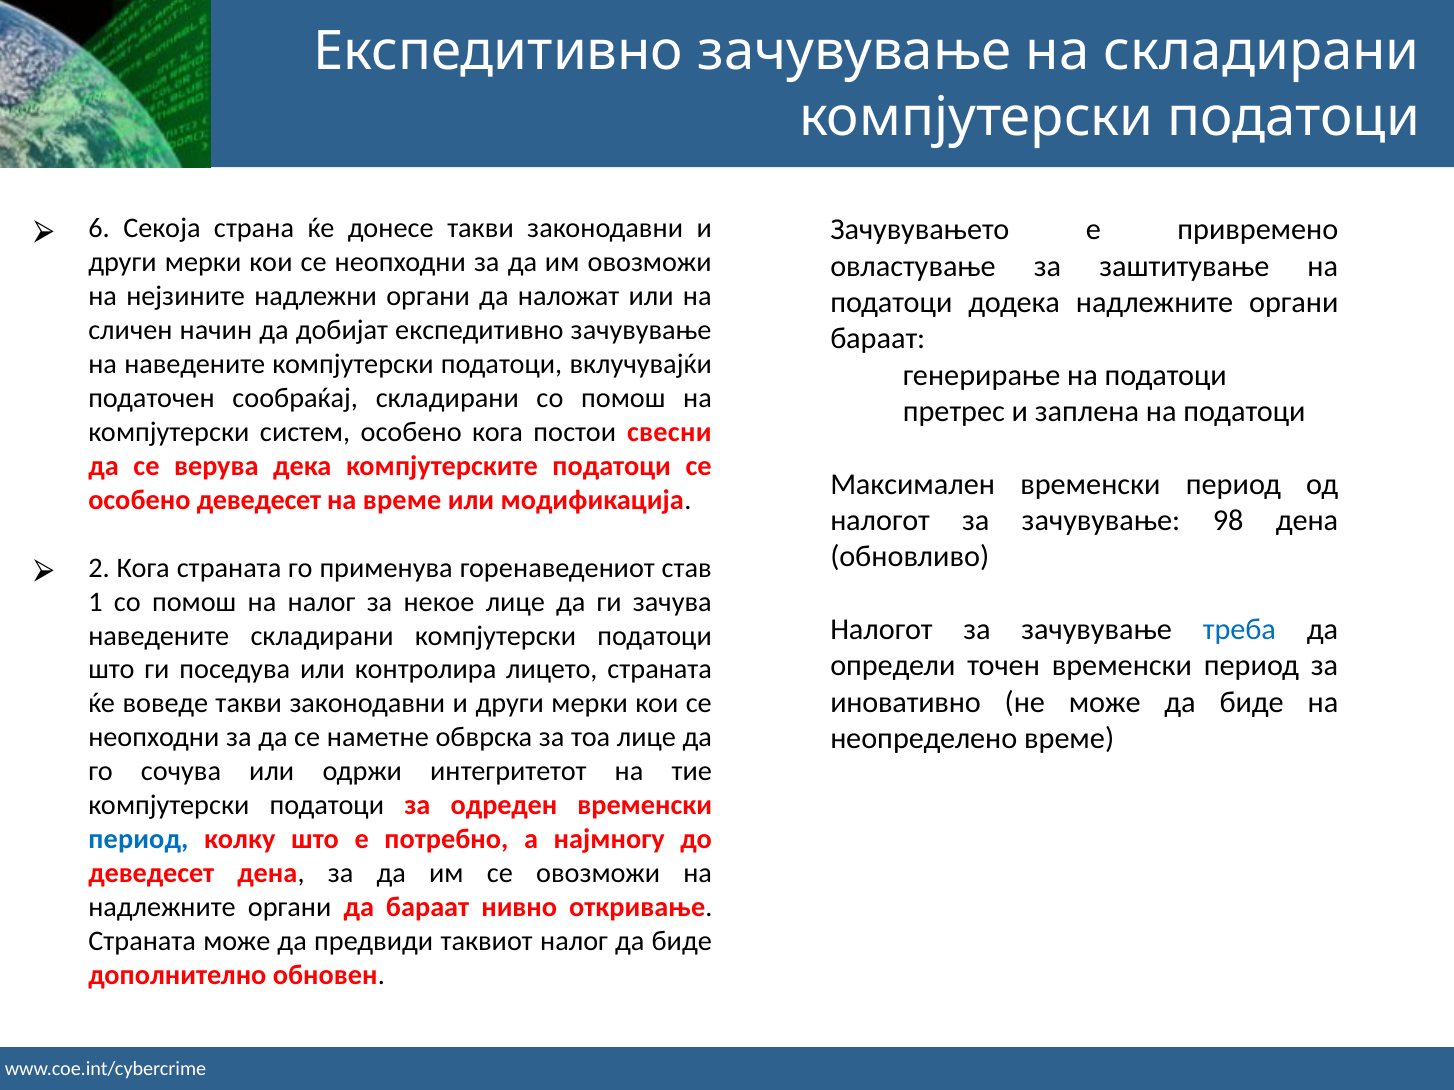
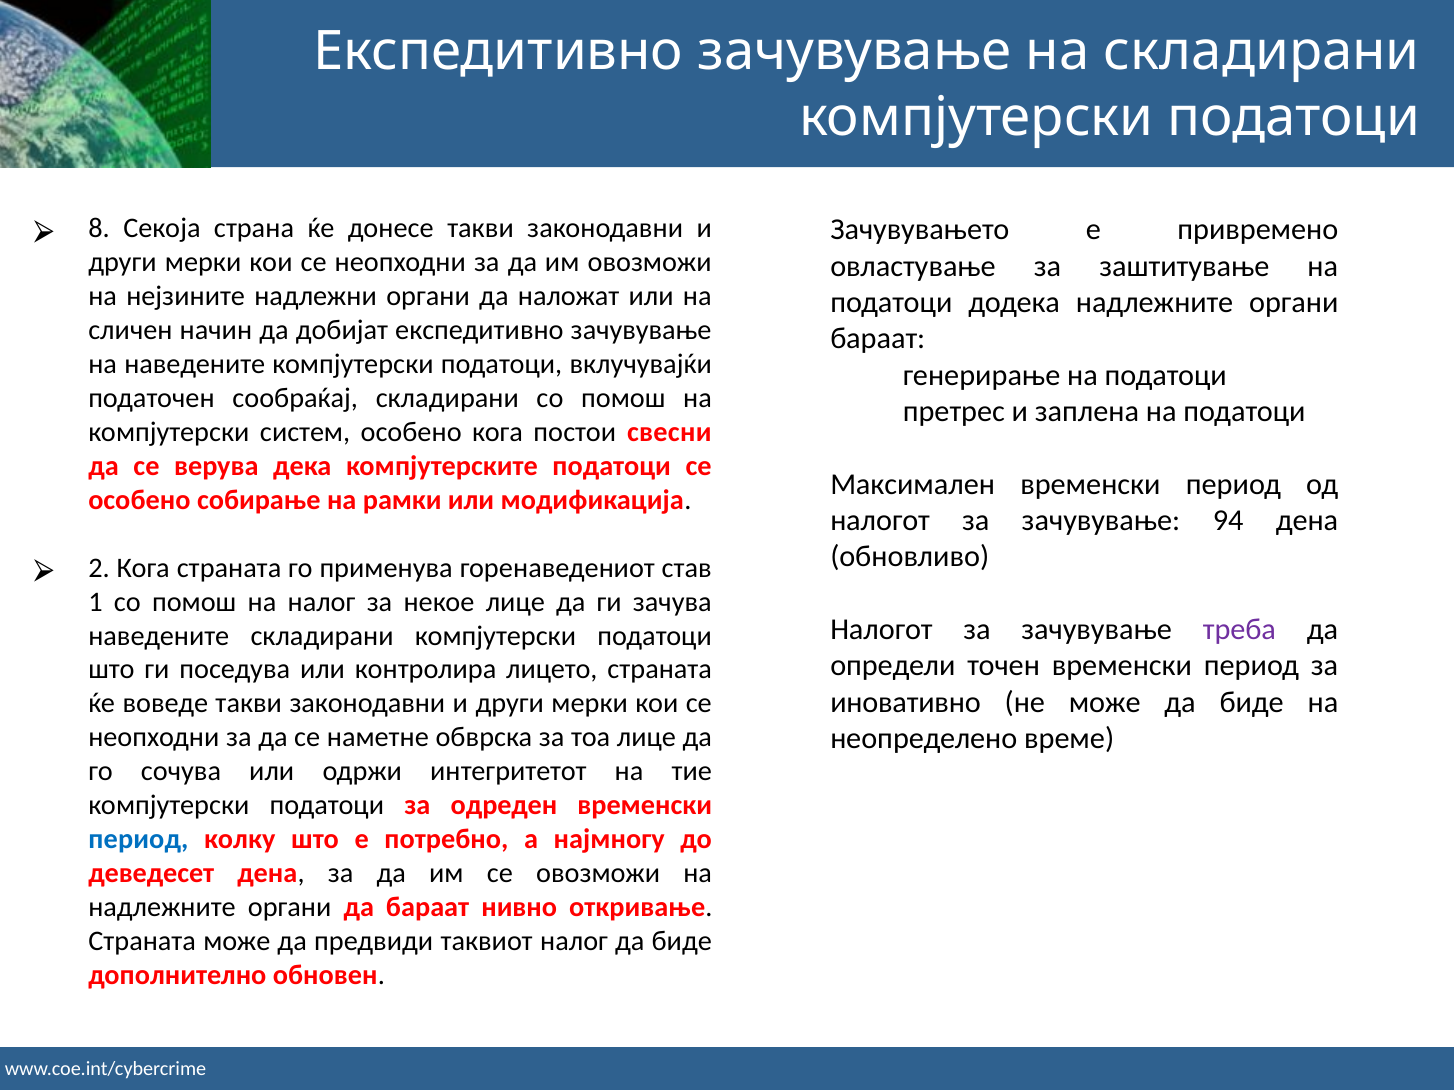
6: 6 -> 8 (99, 229)
особено деведесет: деведесет -> собирање (259, 500)
на време: време -> рамки (402, 500)
98: 98 -> 94 (1228, 521)
треба colour: blue -> purple (1239, 630)
